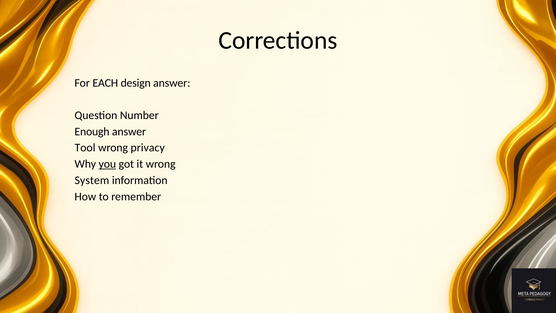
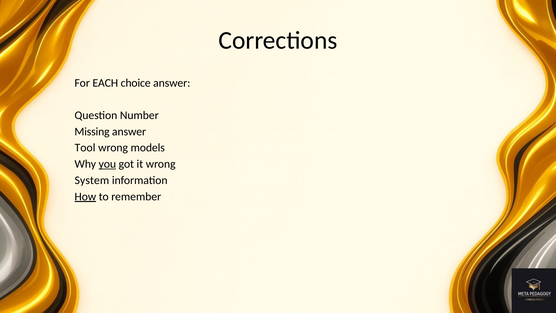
design: design -> choice (136, 83)
Enough: Enough -> Missing (92, 131)
privacy: privacy -> models (148, 148)
How underline: none -> present (85, 196)
